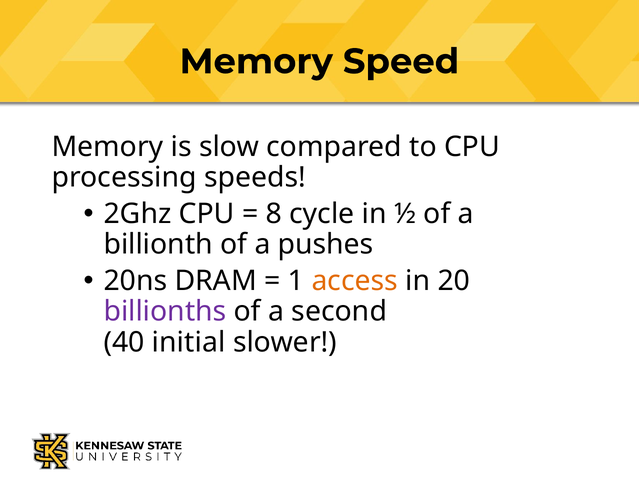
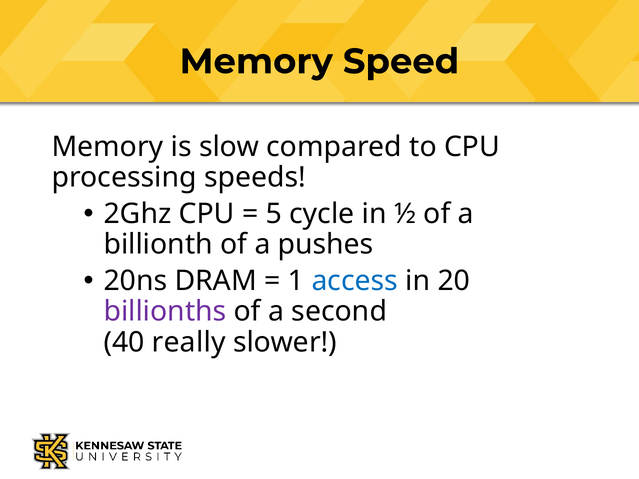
8: 8 -> 5 (274, 214)
access colour: orange -> blue (355, 281)
initial: initial -> really (189, 342)
